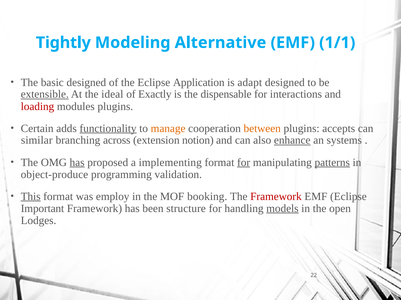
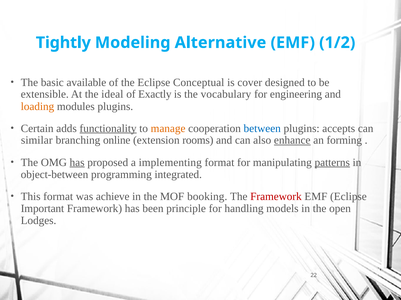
1/1: 1/1 -> 1/2 (337, 43)
basic designed: designed -> available (86, 83)
Application: Application -> Conceptual (199, 83)
adapt: adapt -> cover (250, 83)
extensible underline: present -> none (45, 95)
dispensable: dispensable -> vocabulary (226, 95)
interactions: interactions -> engineering (296, 95)
loading colour: red -> orange (37, 107)
between colour: orange -> blue (262, 129)
across: across -> online (117, 141)
notion: notion -> rooms (198, 141)
systems: systems -> forming (344, 141)
for underline: present -> none (244, 163)
object-produce: object-produce -> object-between (55, 175)
validation: validation -> integrated (178, 175)
This underline: present -> none (31, 197)
employ: employ -> achieve (113, 197)
structure: structure -> principle (186, 209)
models underline: present -> none (282, 209)
